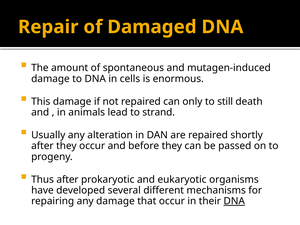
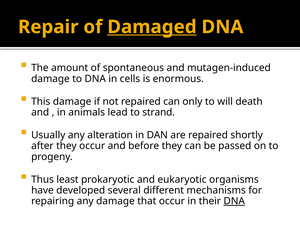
Damaged underline: none -> present (152, 27)
still: still -> will (225, 102)
Thus after: after -> least (68, 180)
